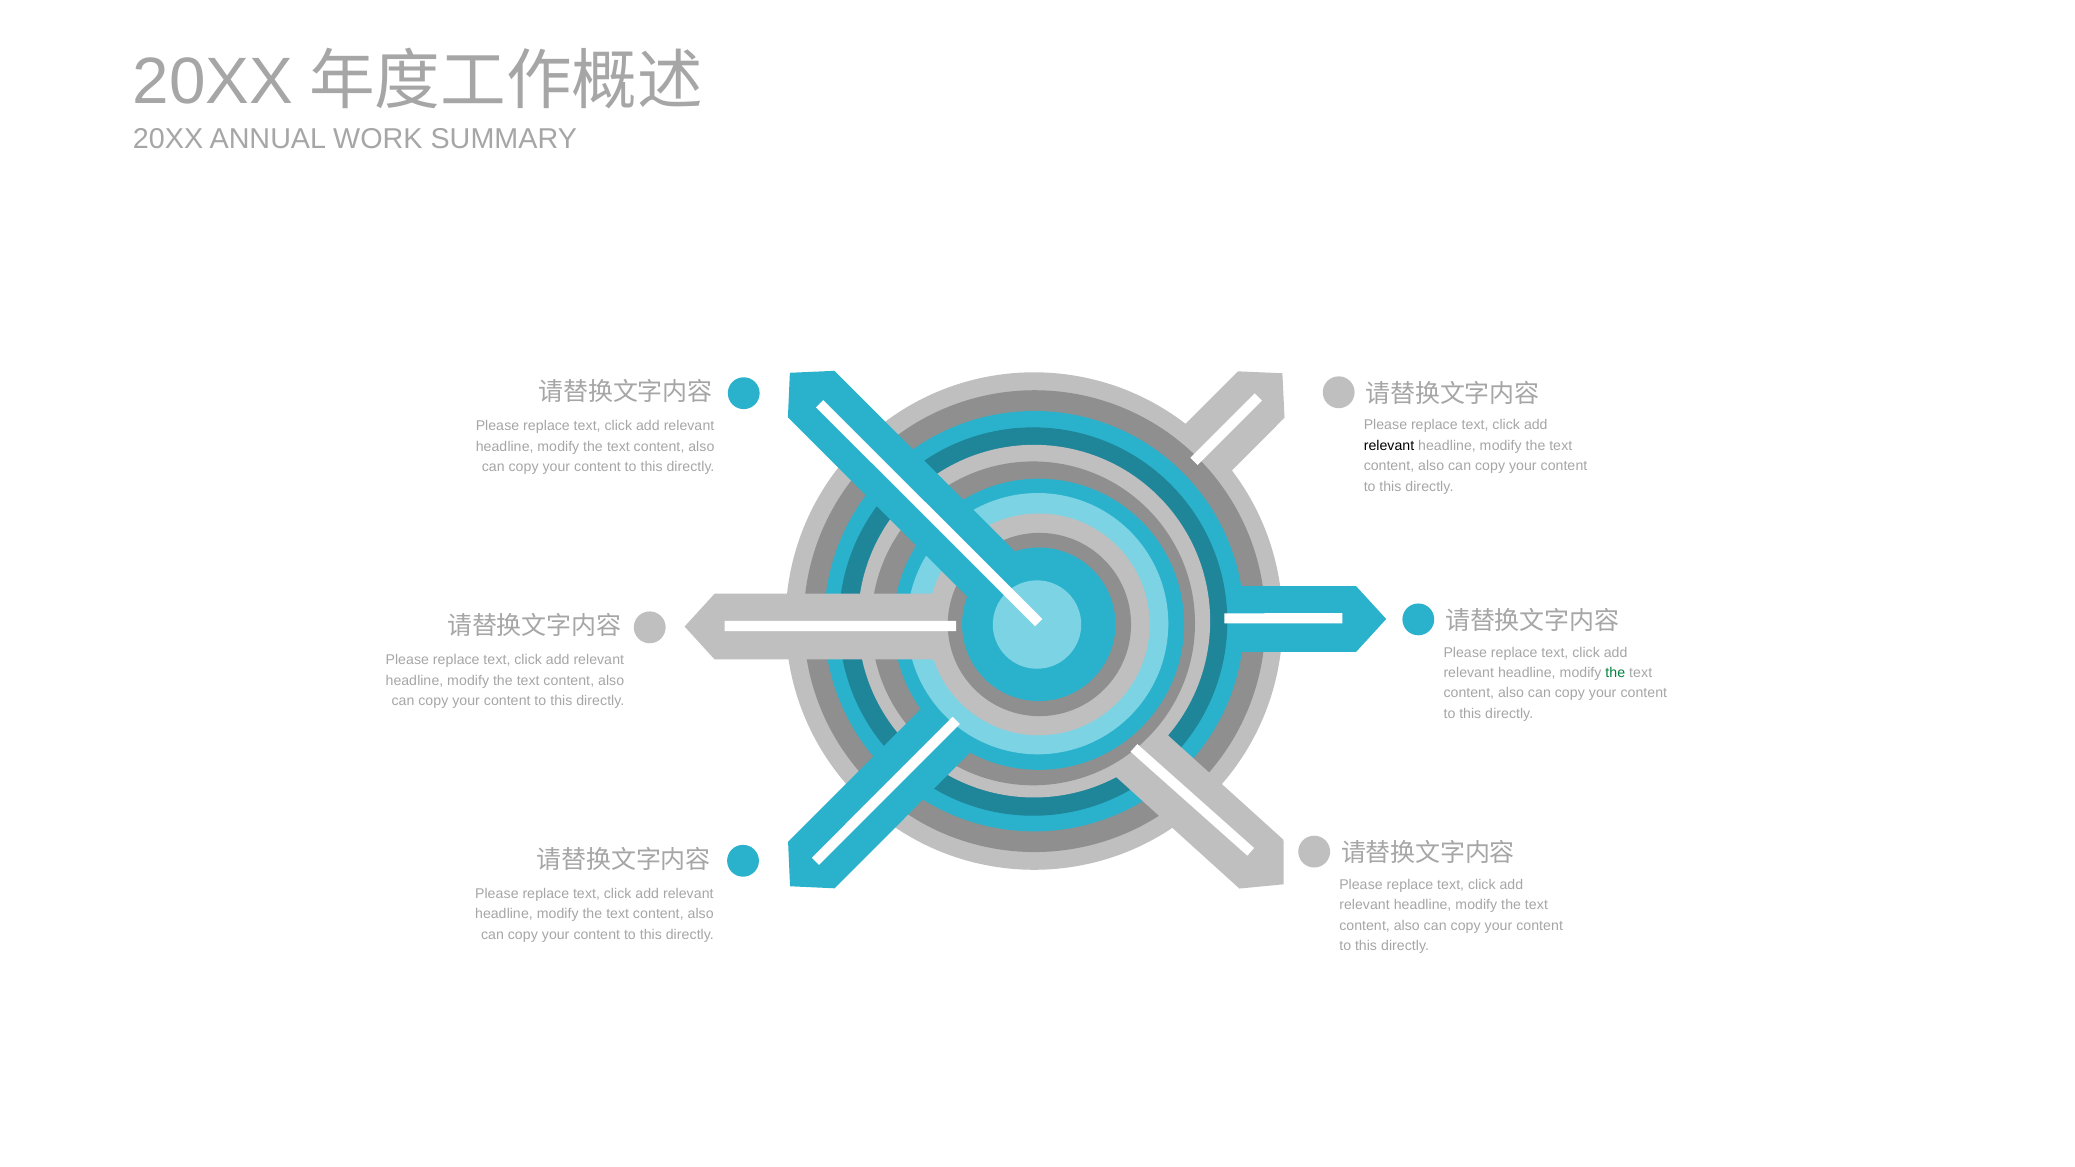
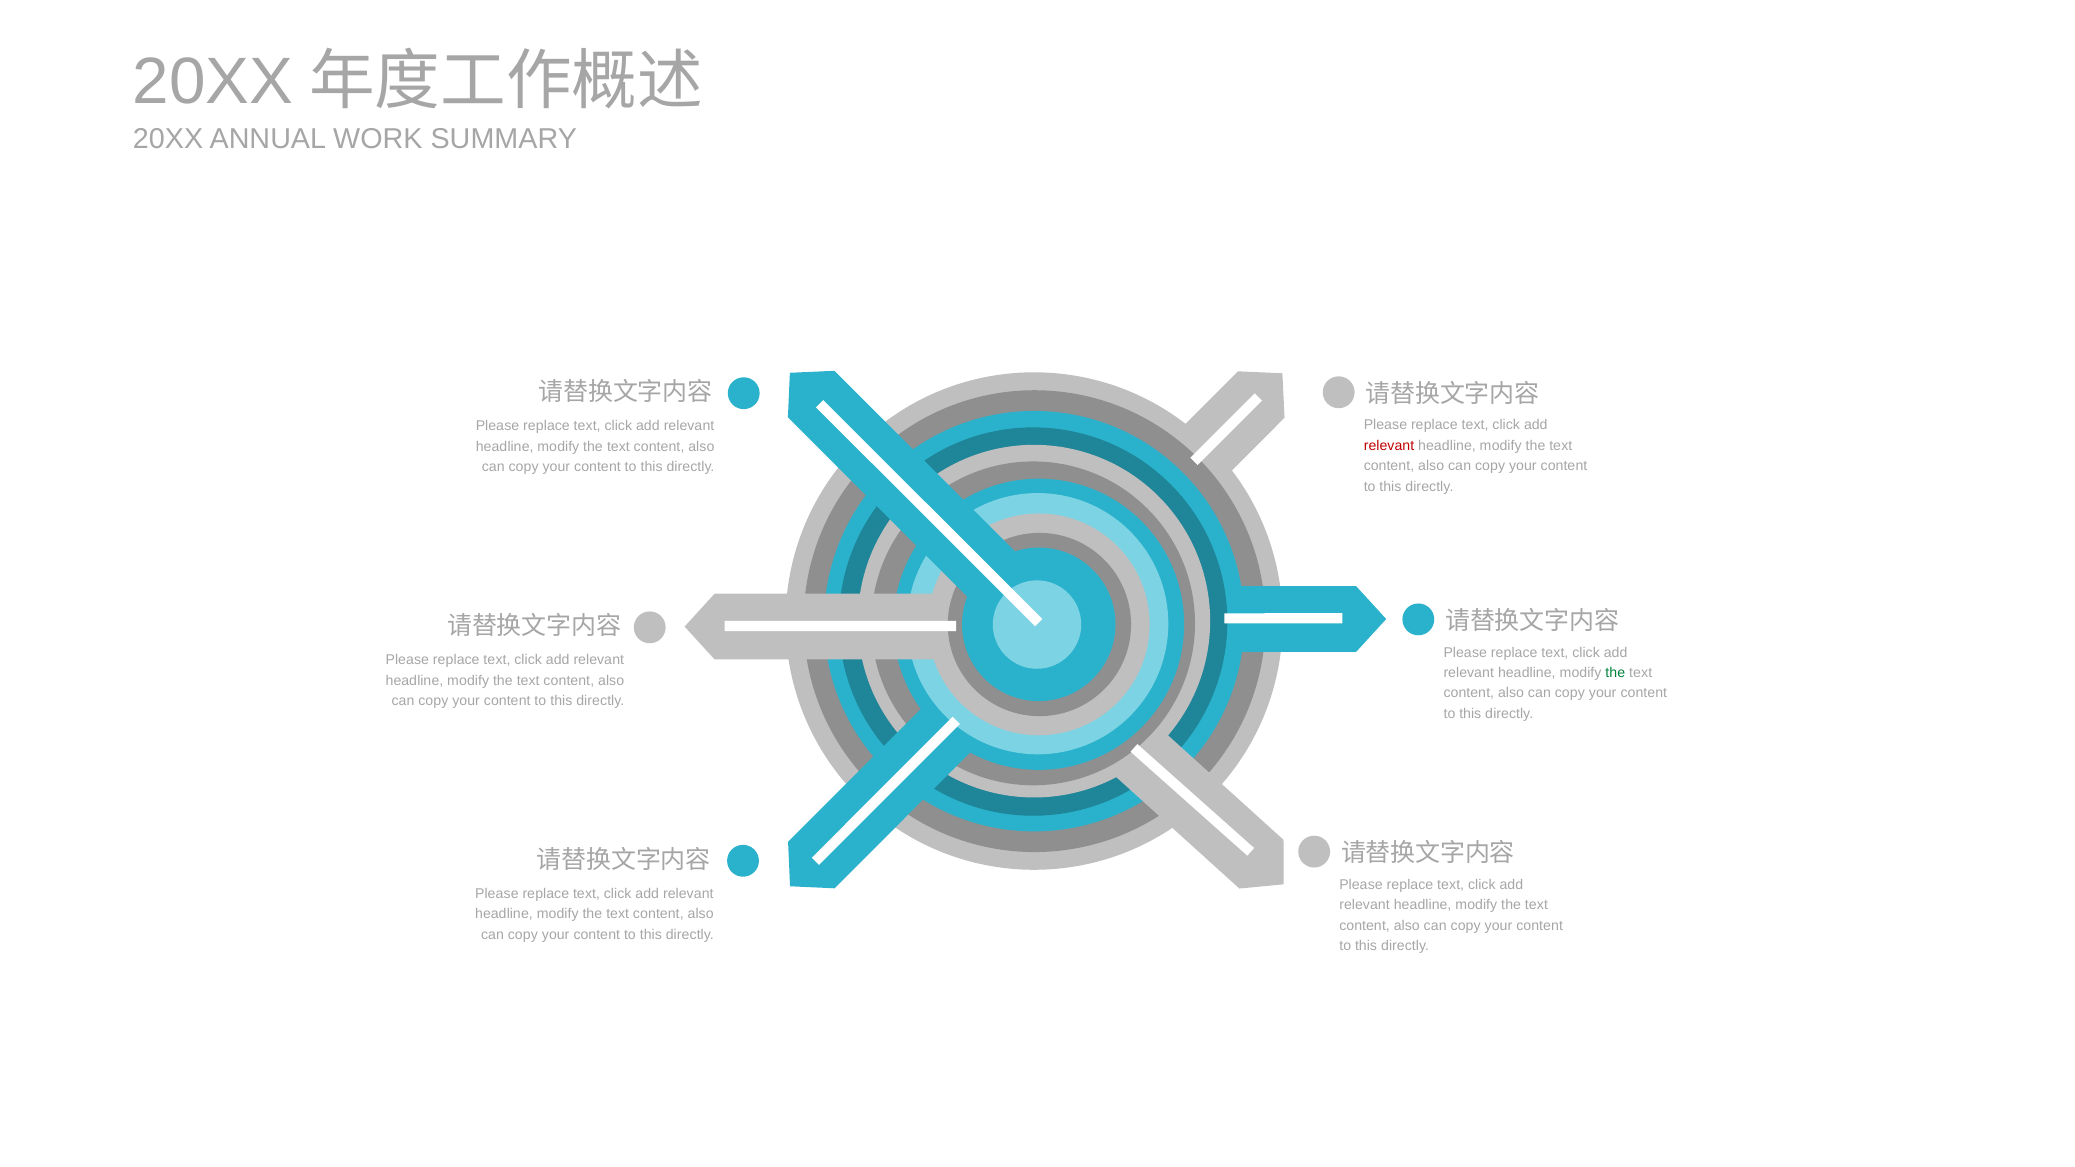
relevant colour: black -> red (1389, 446)
